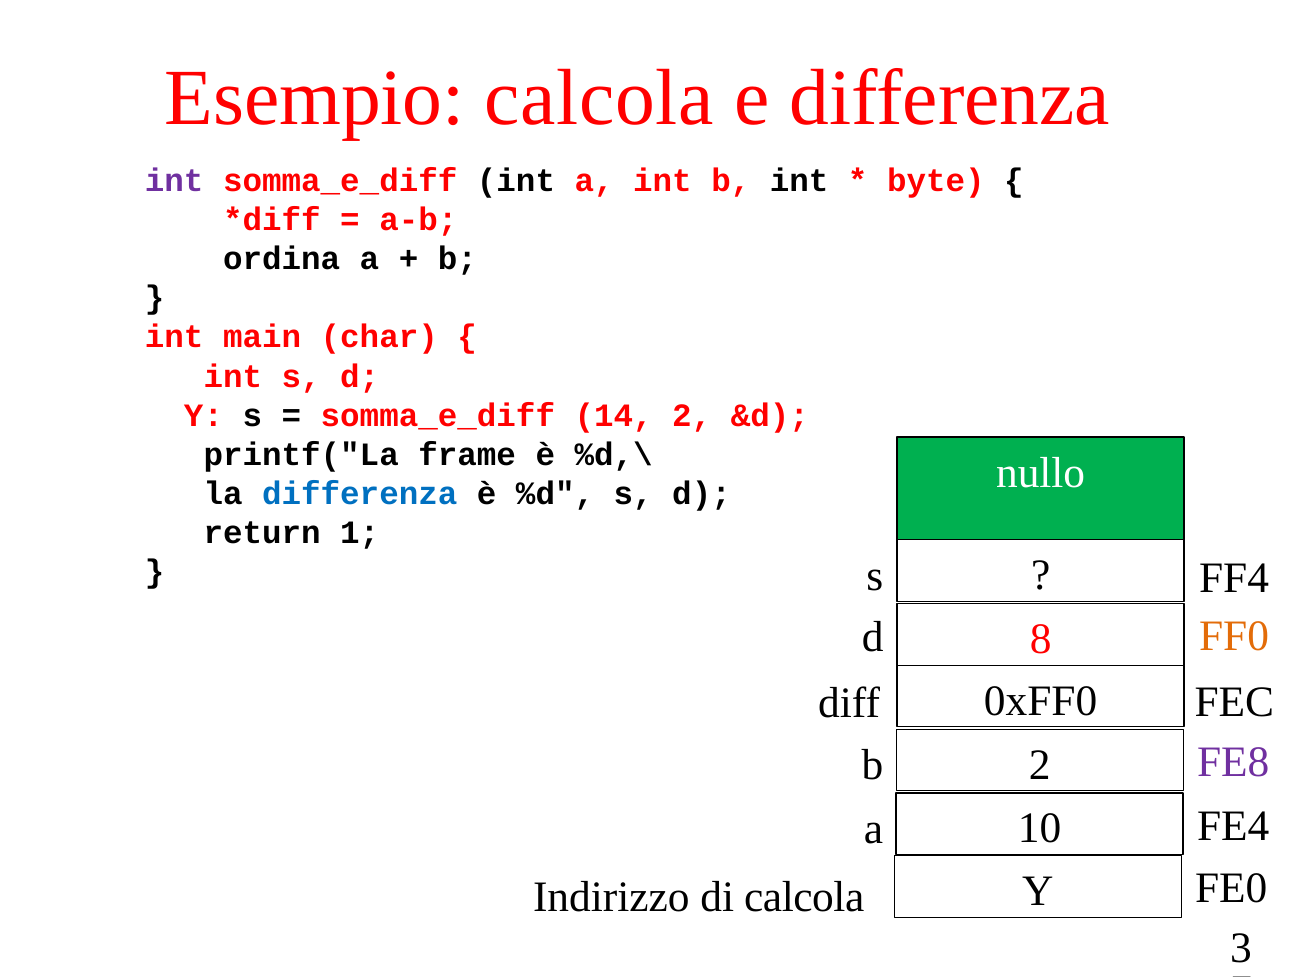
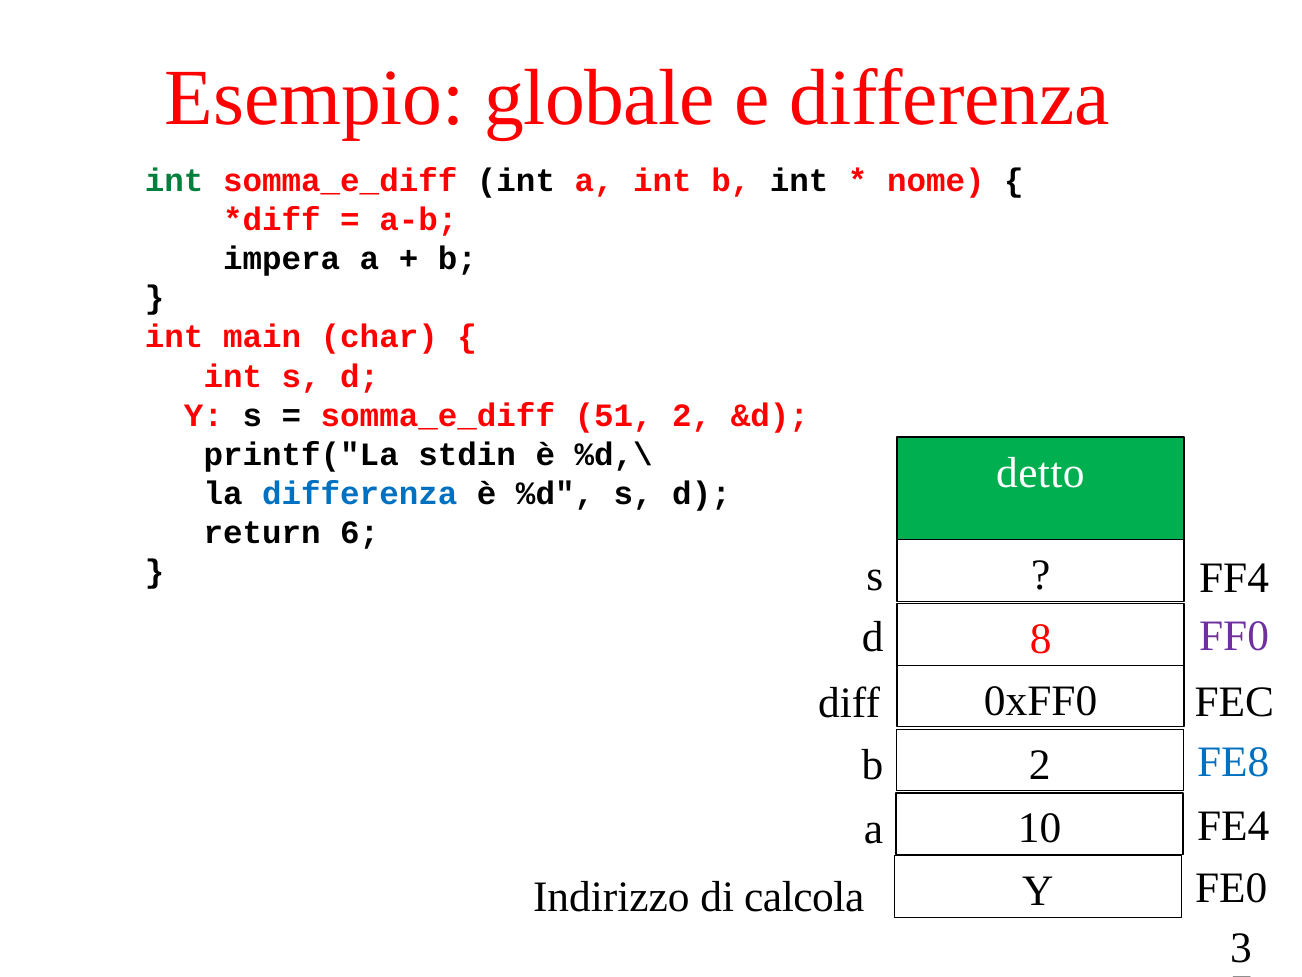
Esempio calcola: calcola -> globale (600, 98)
int colour: purple -> green (174, 181)
byte: byte -> nome (936, 181)
ordina: ordina -> impera (282, 259)
14: 14 -> 51 (614, 415)
frame: frame -> stdin (467, 454)
nullo: nullo -> detto (1040, 473)
1: 1 -> 6 (360, 532)
FF0 colour: orange -> purple (1234, 635)
FE8 colour: purple -> blue (1233, 762)
